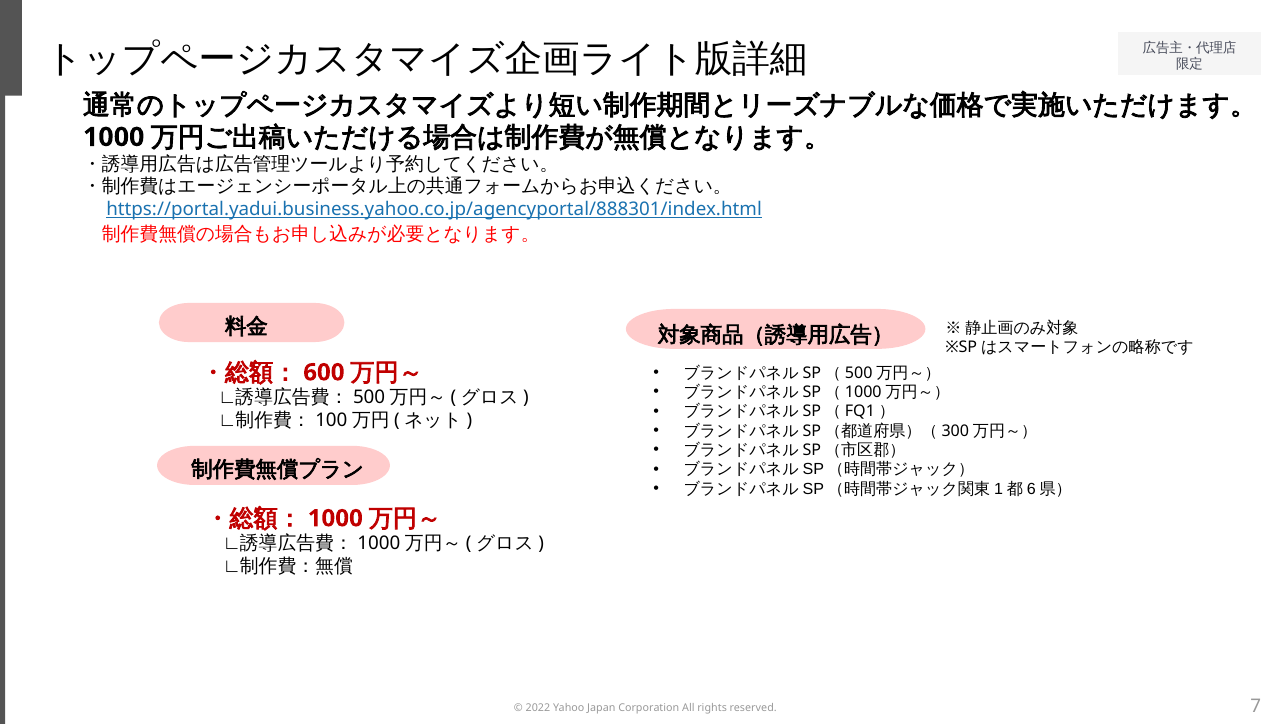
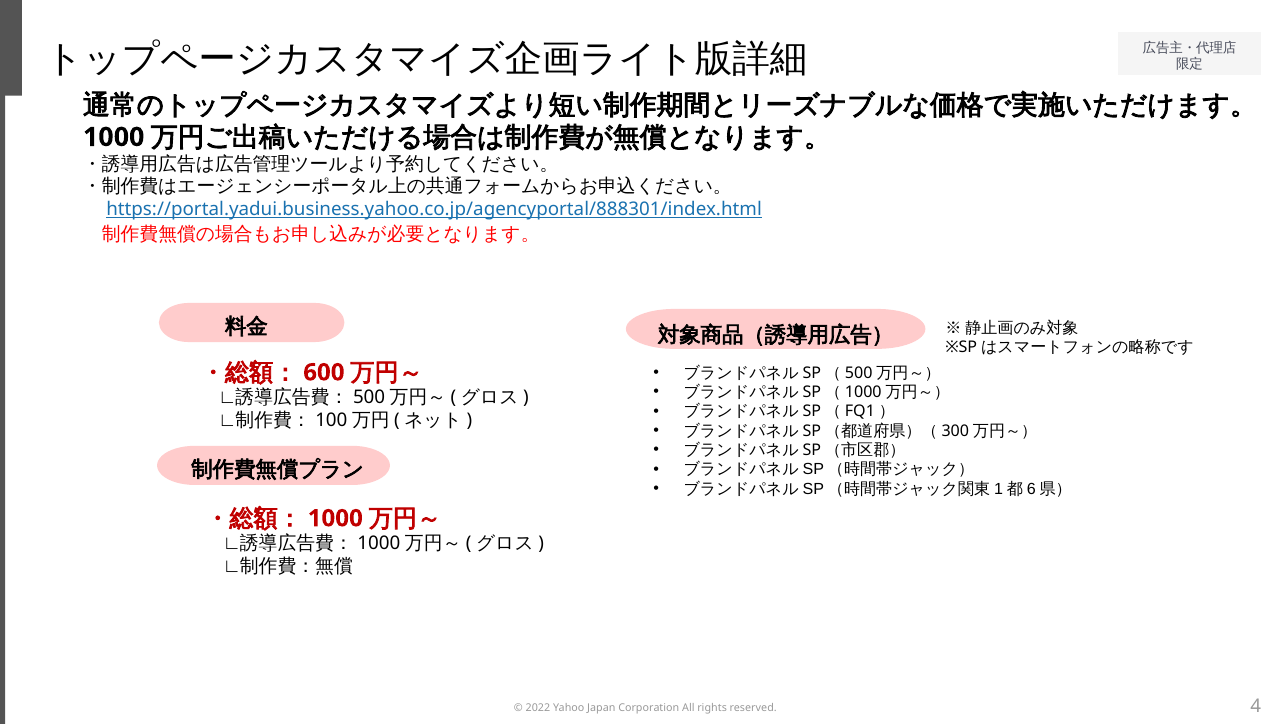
7: 7 -> 4 (1256, 707)
